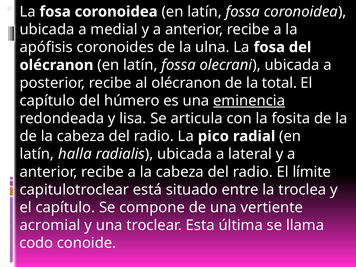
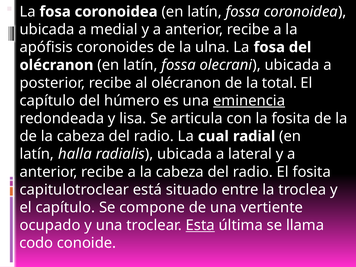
pico: pico -> cual (213, 136)
El límite: límite -> fosita (312, 172)
acromial: acromial -> ocupado (50, 225)
Esta underline: none -> present (200, 225)
